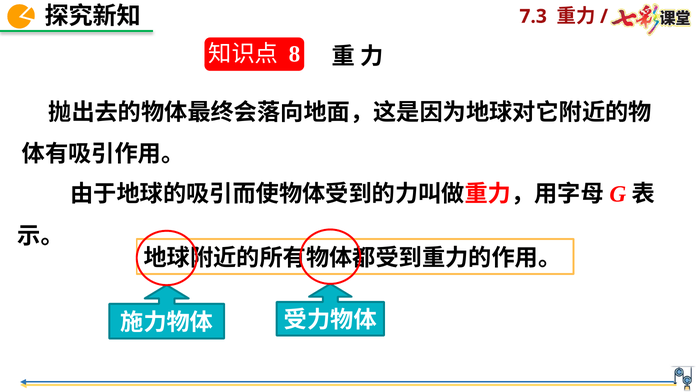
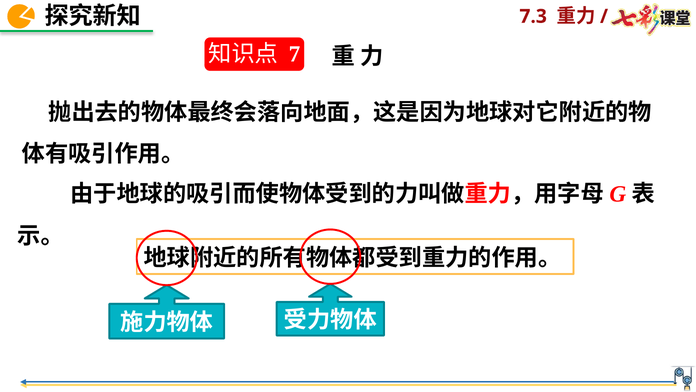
8: 8 -> 7 (295, 54)
